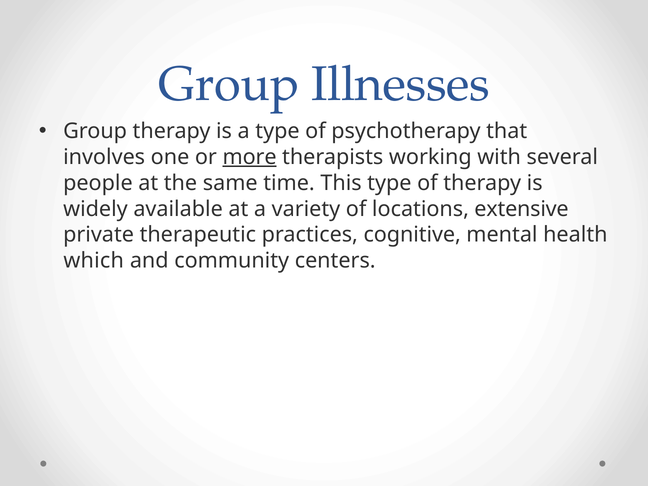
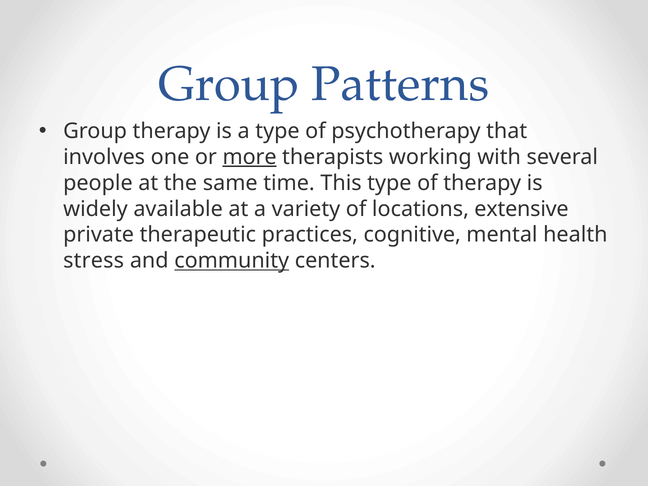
Illnesses: Illnesses -> Patterns (400, 84)
which: which -> stress (94, 261)
community underline: none -> present (232, 261)
